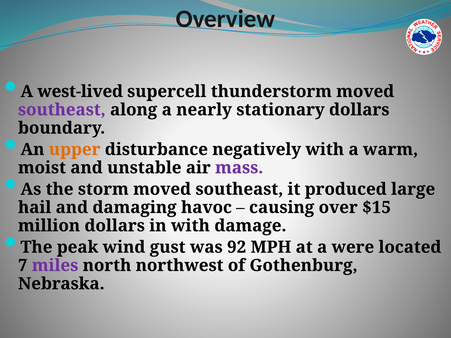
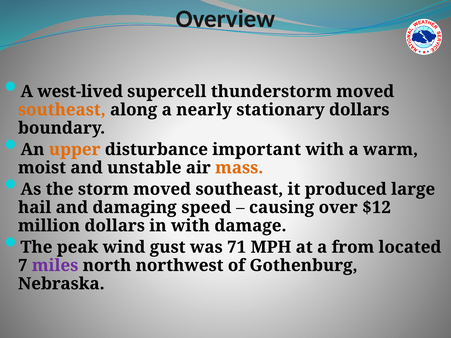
southeast colour: purple -> orange (62, 110)
negatively: negatively -> important (257, 150)
mass colour: purple -> orange (239, 168)
havoc: havoc -> speed (206, 208)
$15: $15 -> $12 (377, 208)
92: 92 -> 71 (237, 247)
were: were -> from (353, 247)
